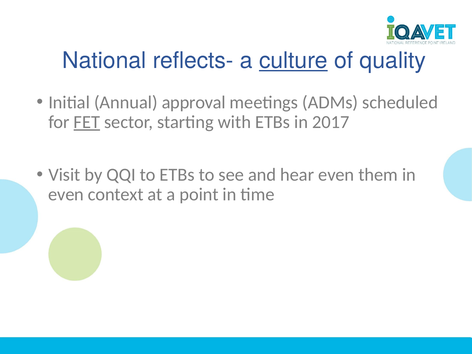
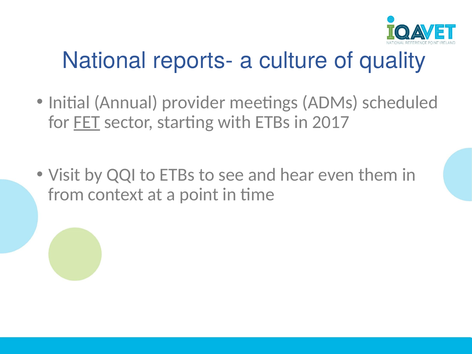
reflects-: reflects- -> reports- (193, 61)
culture underline: present -> none (293, 61)
approval: approval -> provider (194, 102)
even: even -> from (66, 195)
